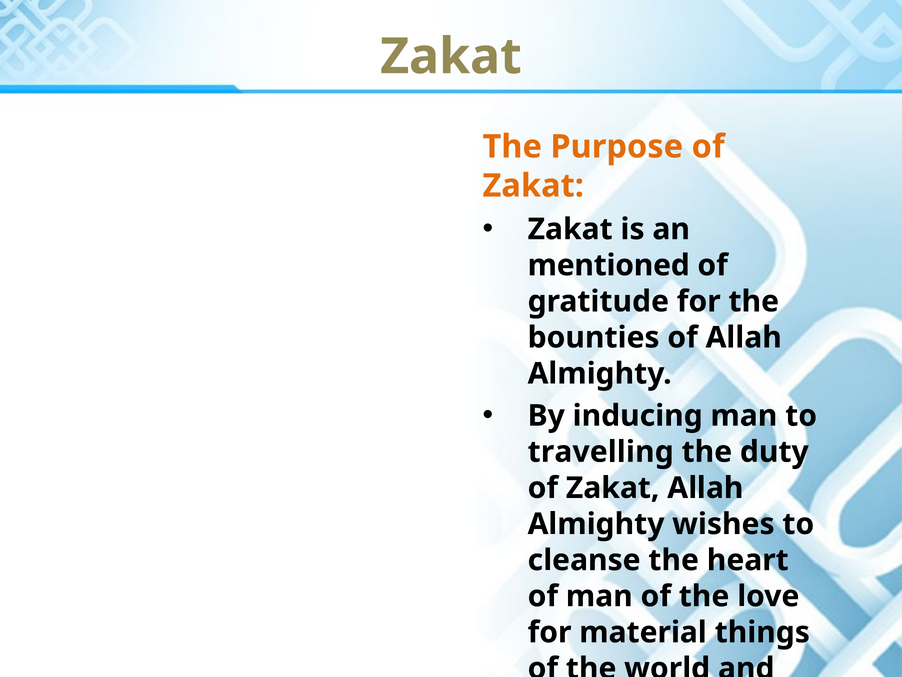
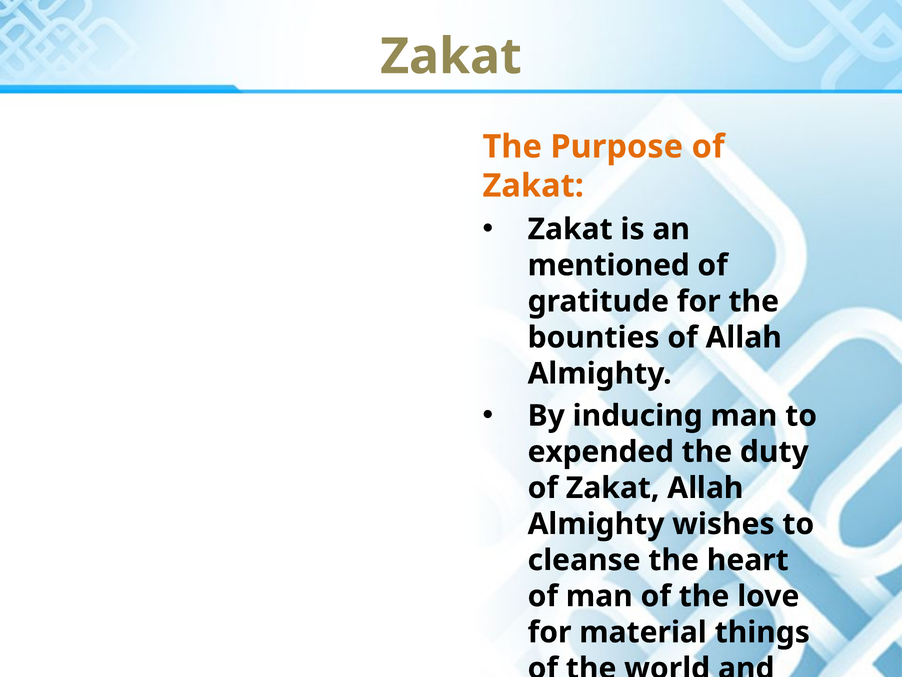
travelling: travelling -> expended (601, 452)
